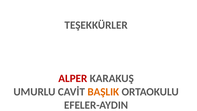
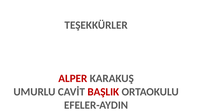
BAŞLIK colour: orange -> red (103, 92)
